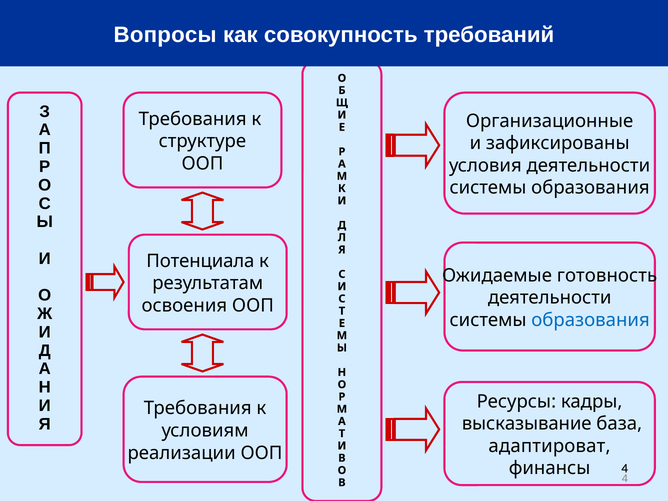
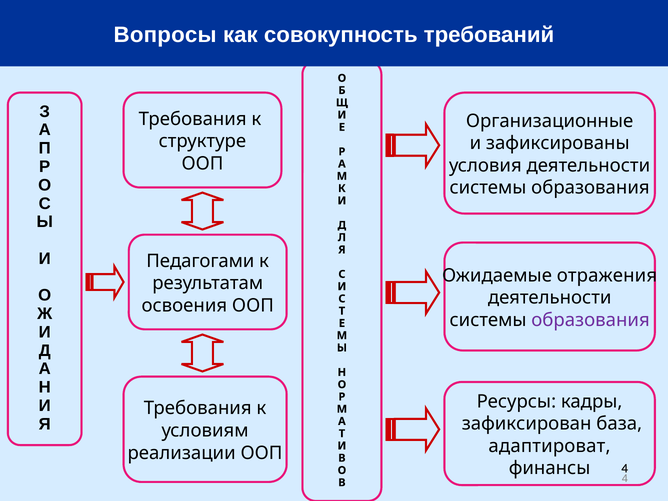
Потенциала: Потенциала -> Педагогами (200, 261)
готовность: готовность -> отражения (607, 276)
образования colour: blue -> purple (591, 320)
высказывание: высказывание -> зафиксирован (527, 424)
